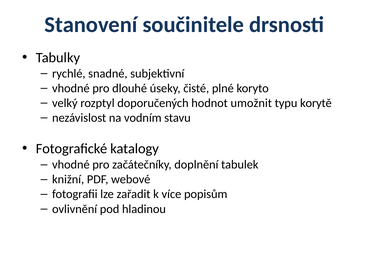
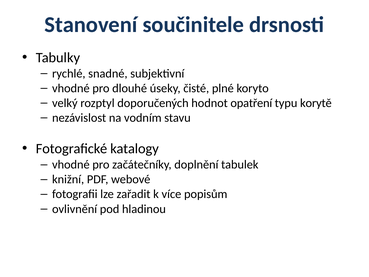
umožnit: umožnit -> opatření (251, 103)
